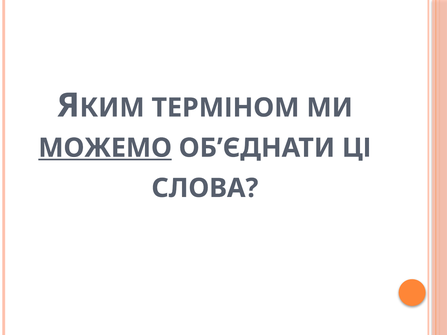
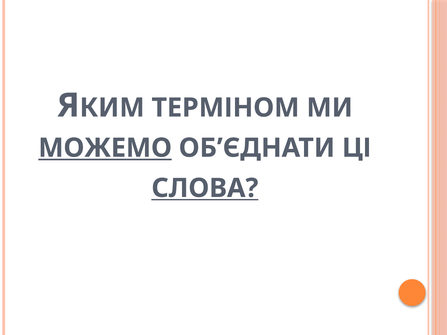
СЛОВА underline: none -> present (205, 188)
